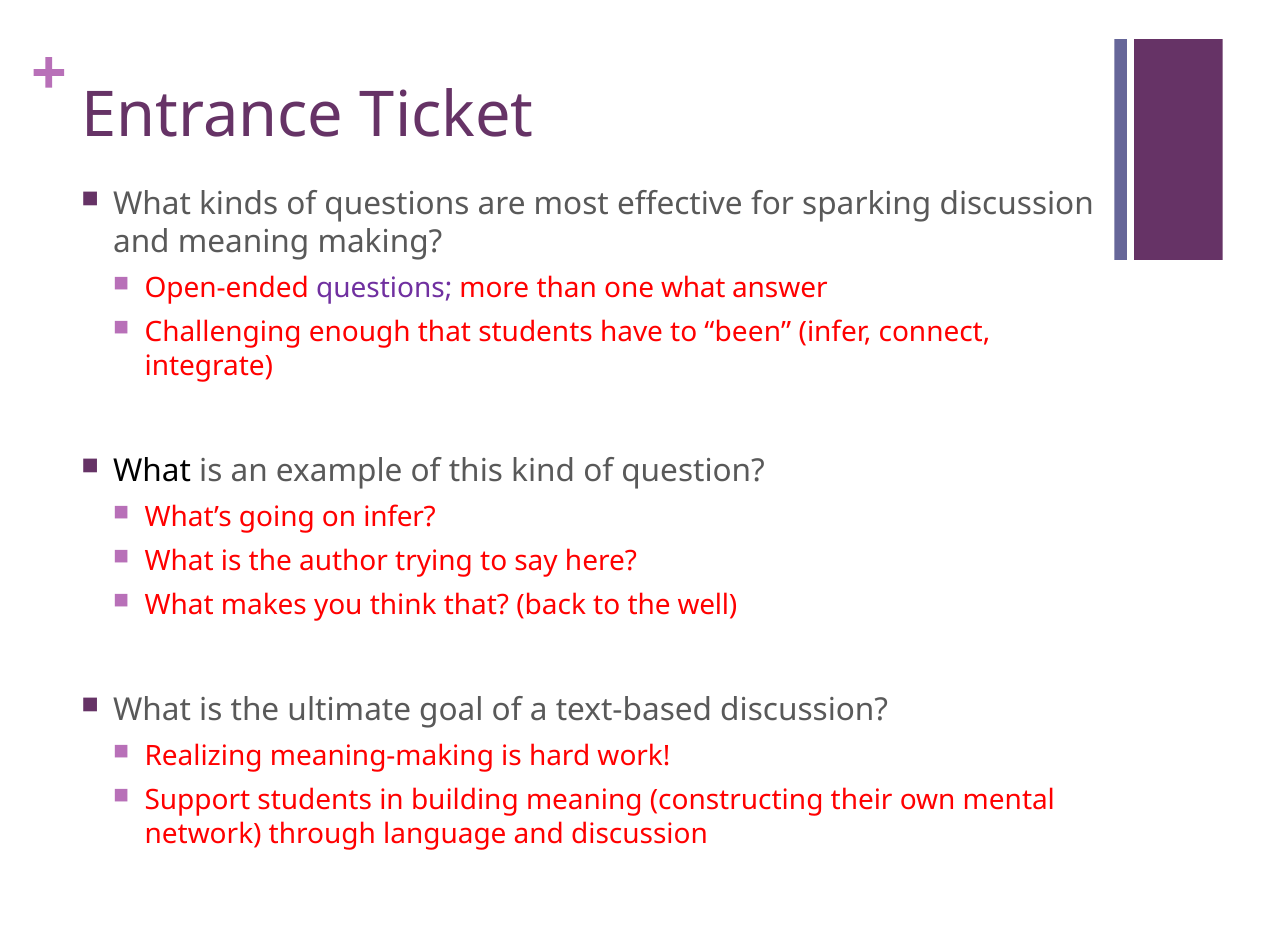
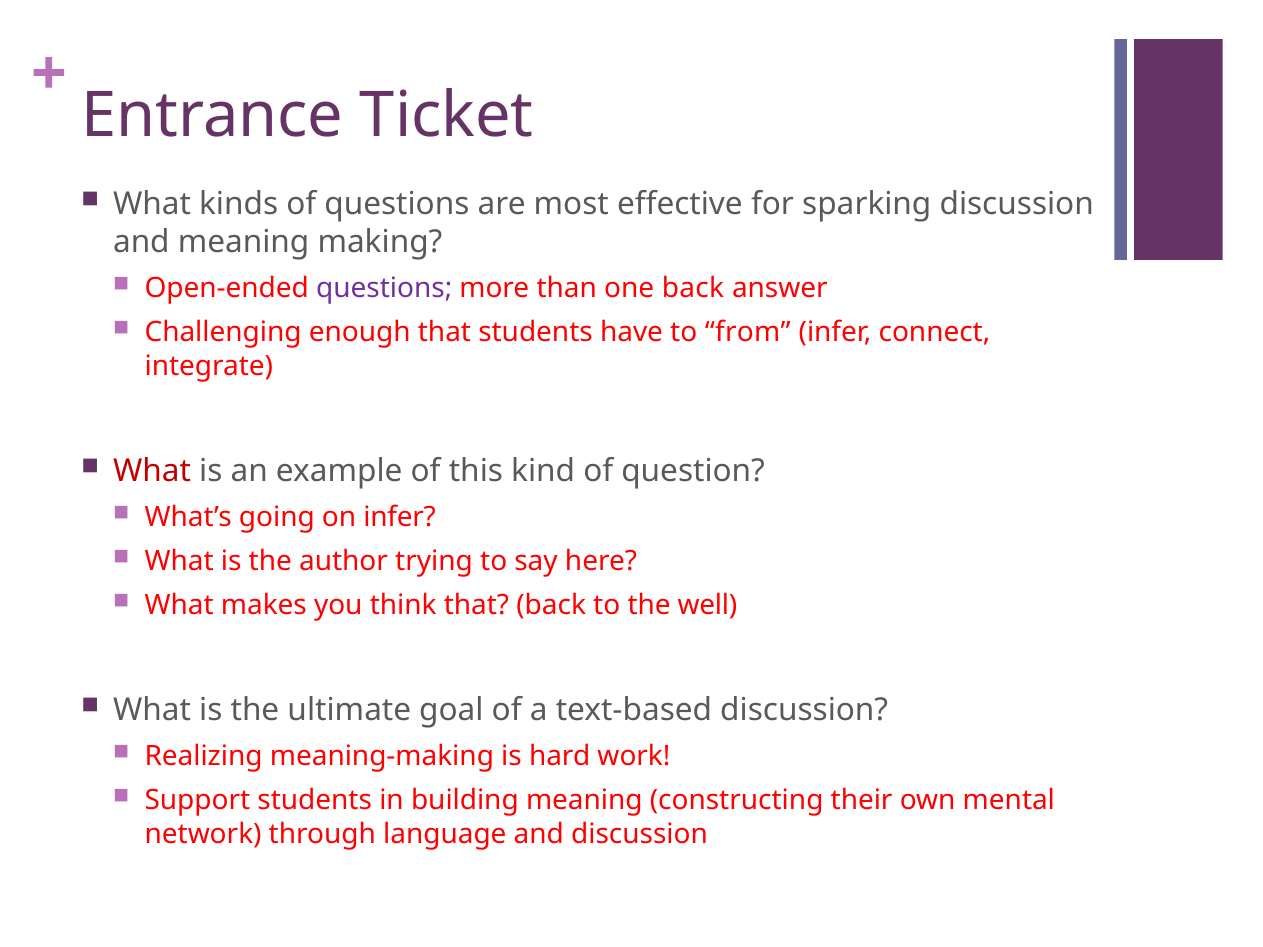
one what: what -> back (693, 288)
been: been -> from (748, 333)
What colour: black -> red (152, 471)
